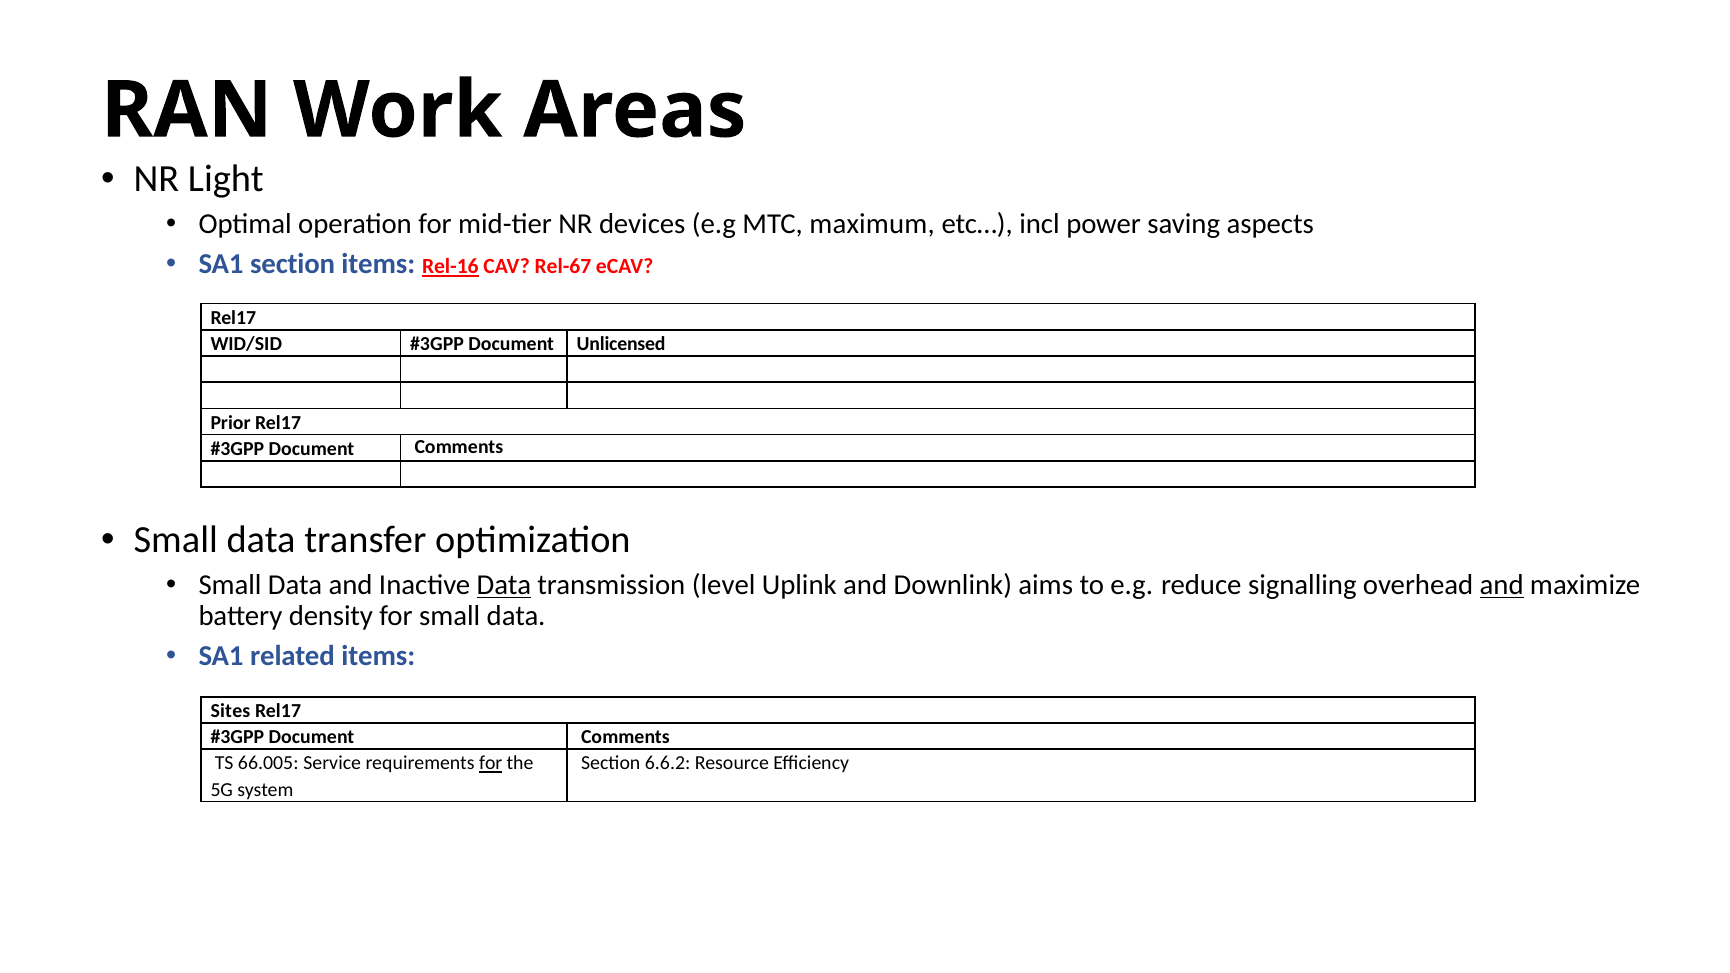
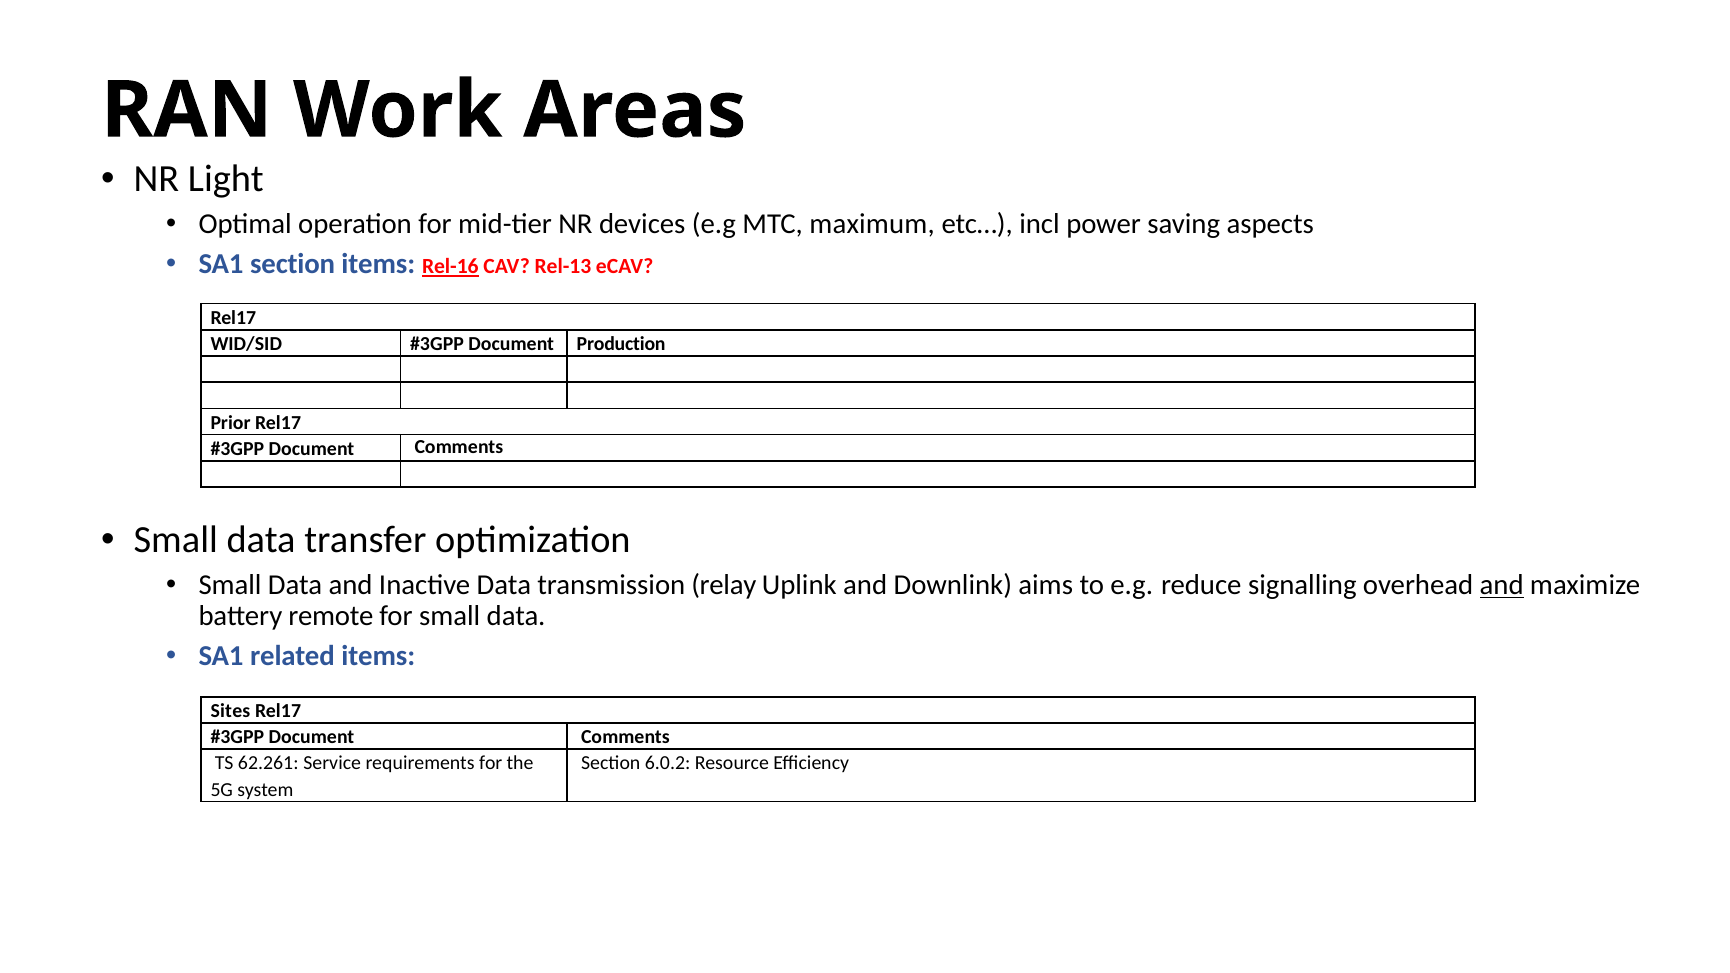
Rel-67: Rel-67 -> Rel-13 (563, 267)
Unlicensed: Unlicensed -> Production (621, 344)
Data underline: present -> none (504, 585)
level: level -> relay (724, 585)
density: density -> remote (331, 616)
66.005: 66.005 -> 62.261 (268, 764)
for underline: present -> none (491, 764)
6.6.2: 6.6.2 -> 6.0.2 (668, 764)
